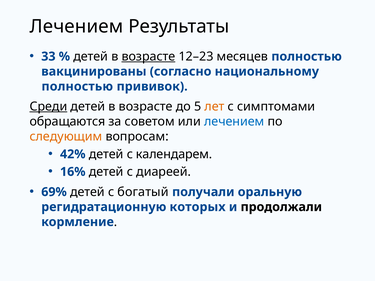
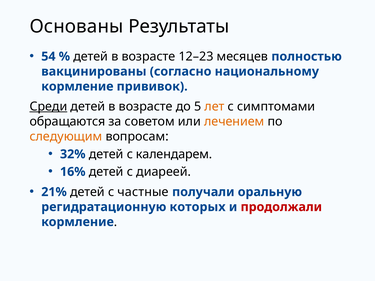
Лечением: Лечением -> Основаны (76, 26)
33: 33 -> 54 (48, 57)
возрасте underline: present -> none (148, 57)
полностью: полностью -> кормление (77, 87)
лечением colour: blue -> orange (234, 122)
42%: 42% -> 32% (73, 154)
69%: 69% -> 21% (54, 192)
богатый: богатый -> частные (143, 192)
продолжали colour: black -> red (281, 207)
